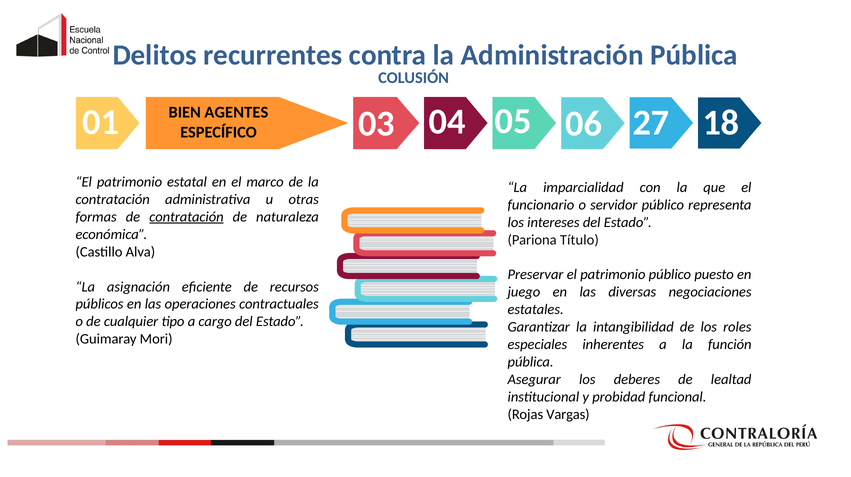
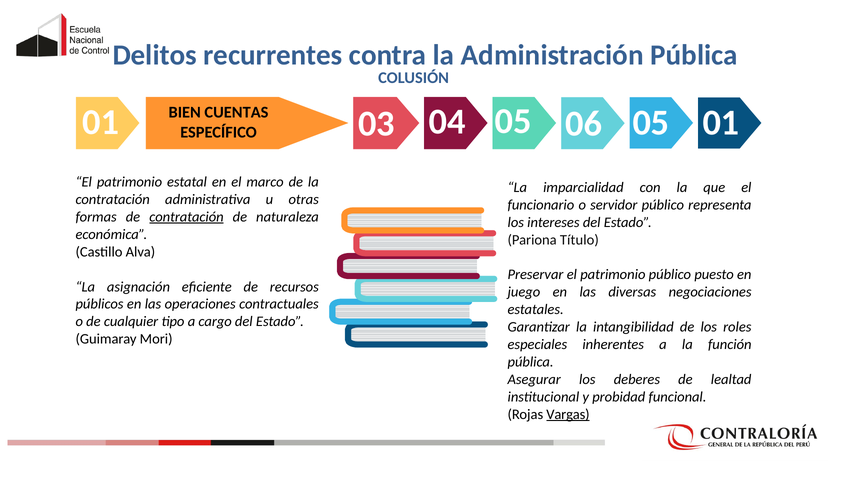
06 18: 18 -> 01 (721, 123)
AGENTES: AGENTES -> CUENTAS (236, 113)
05 27: 27 -> 05 (651, 123)
Vargas underline: none -> present (568, 414)
